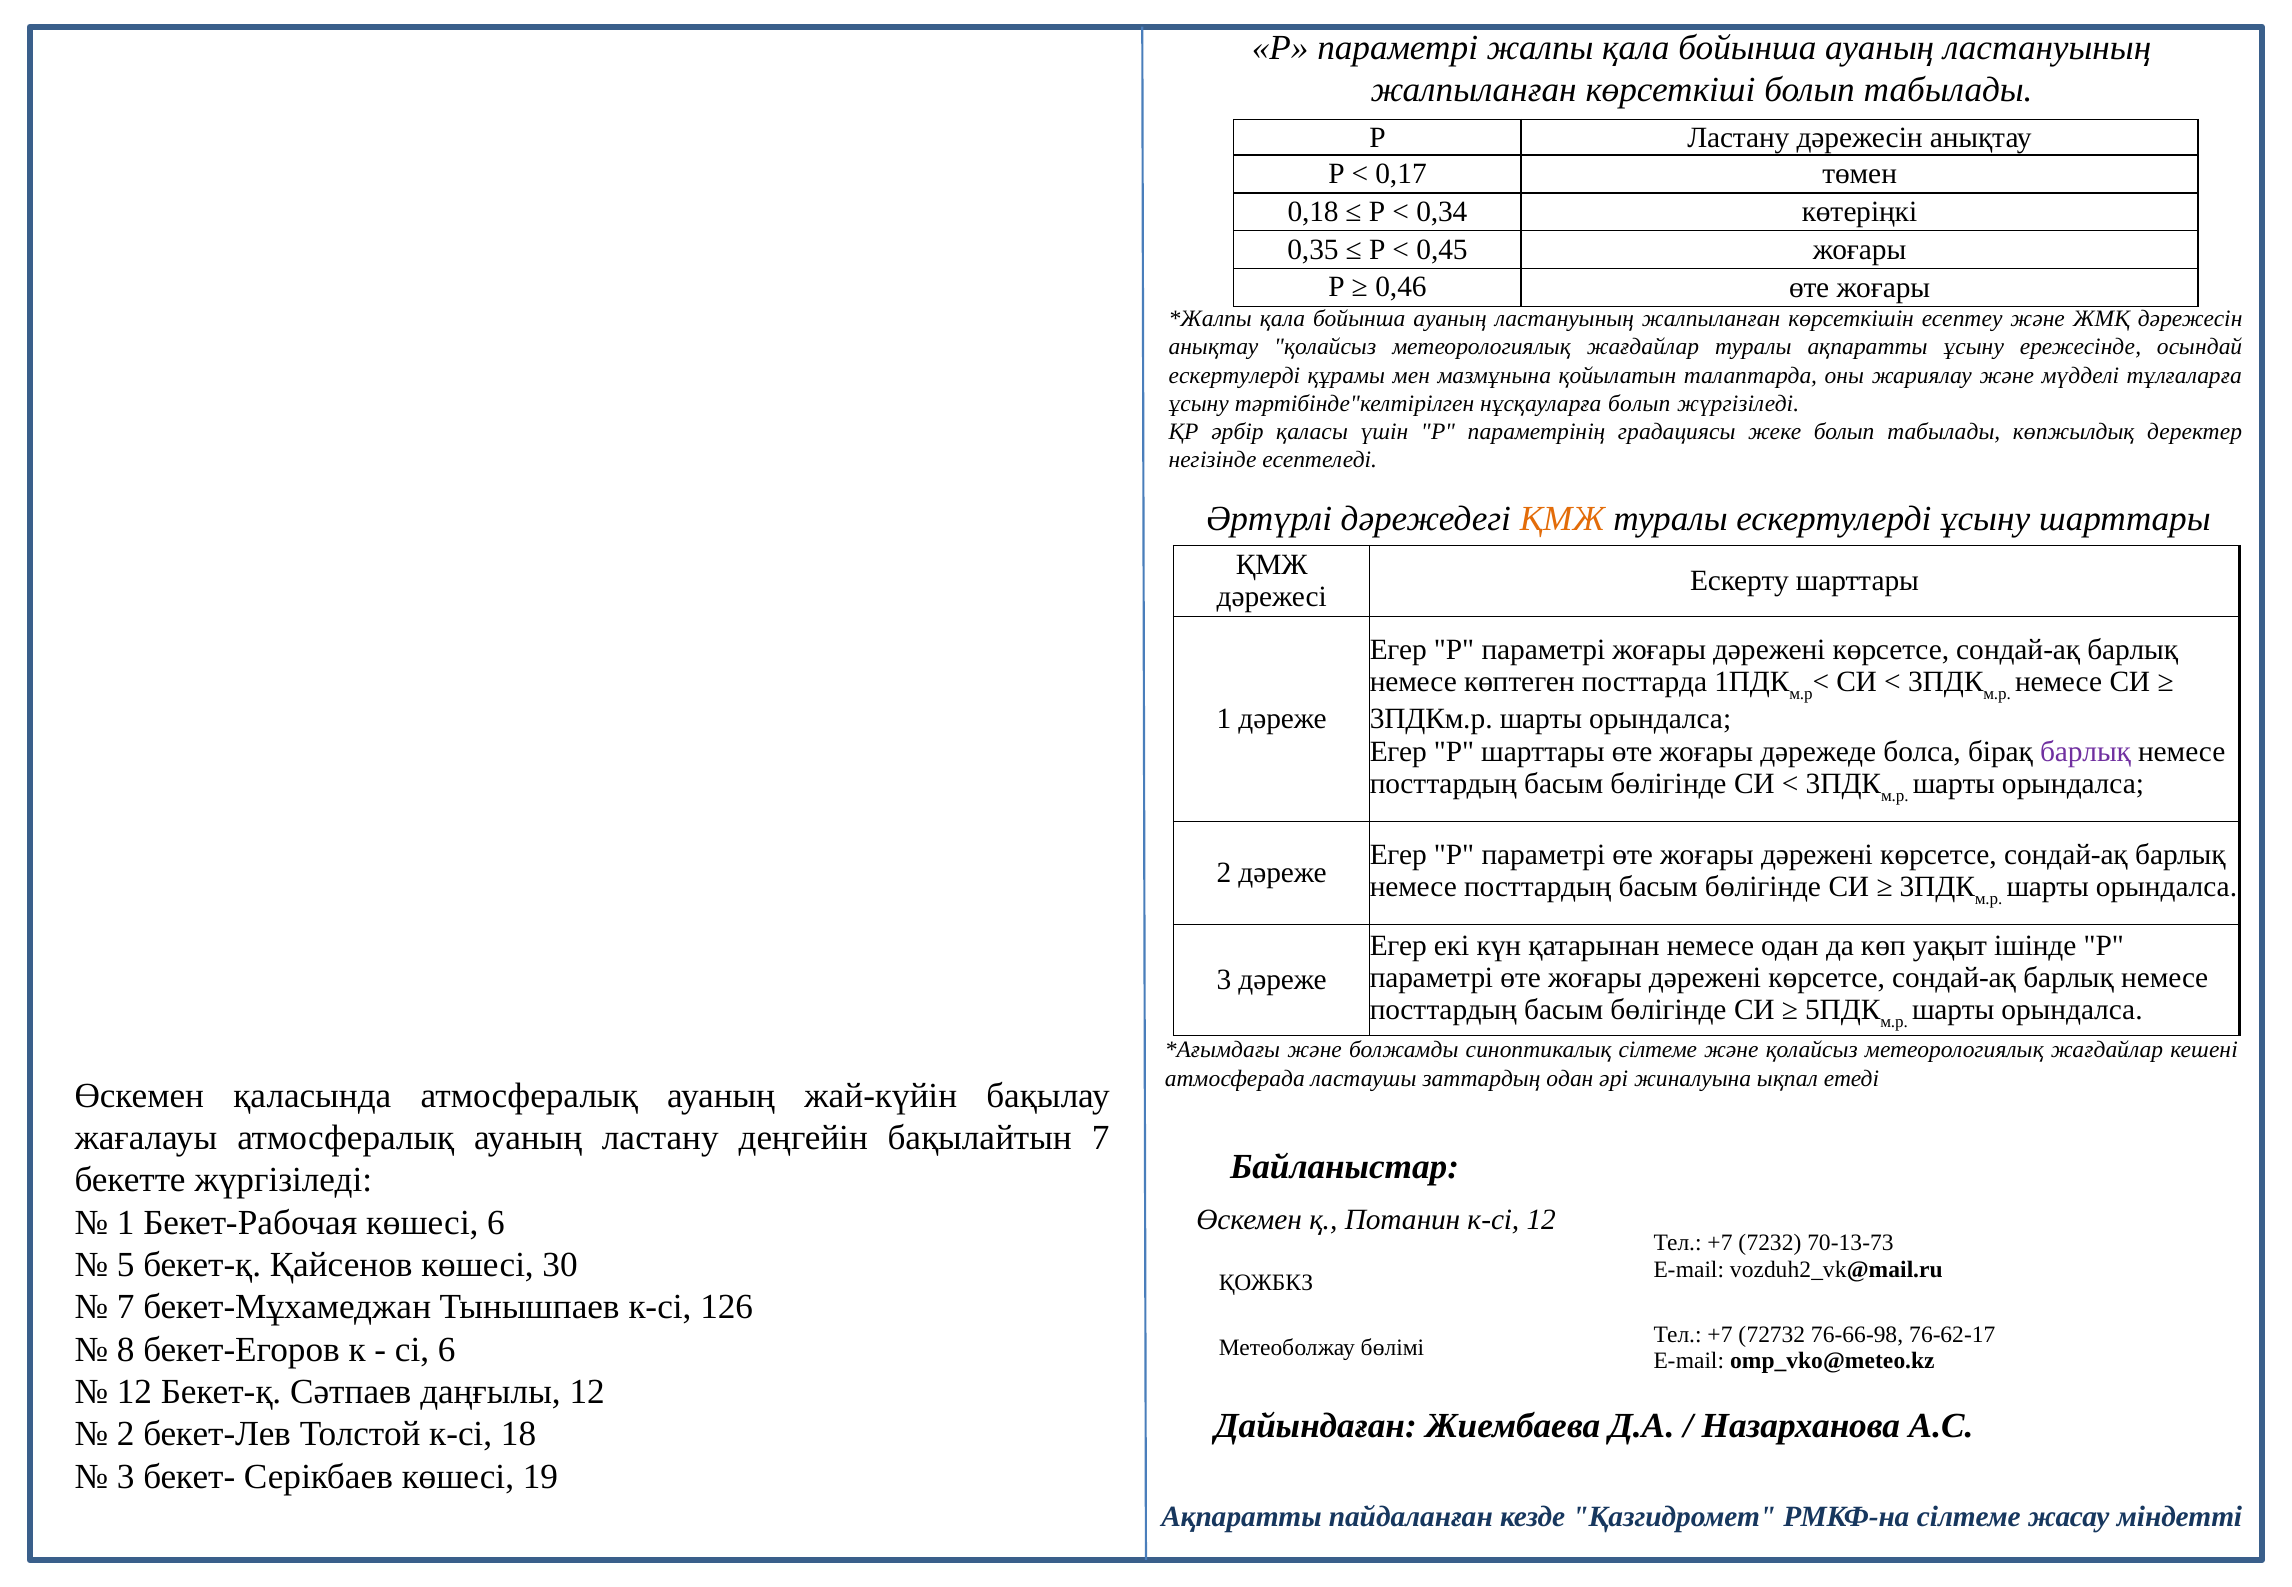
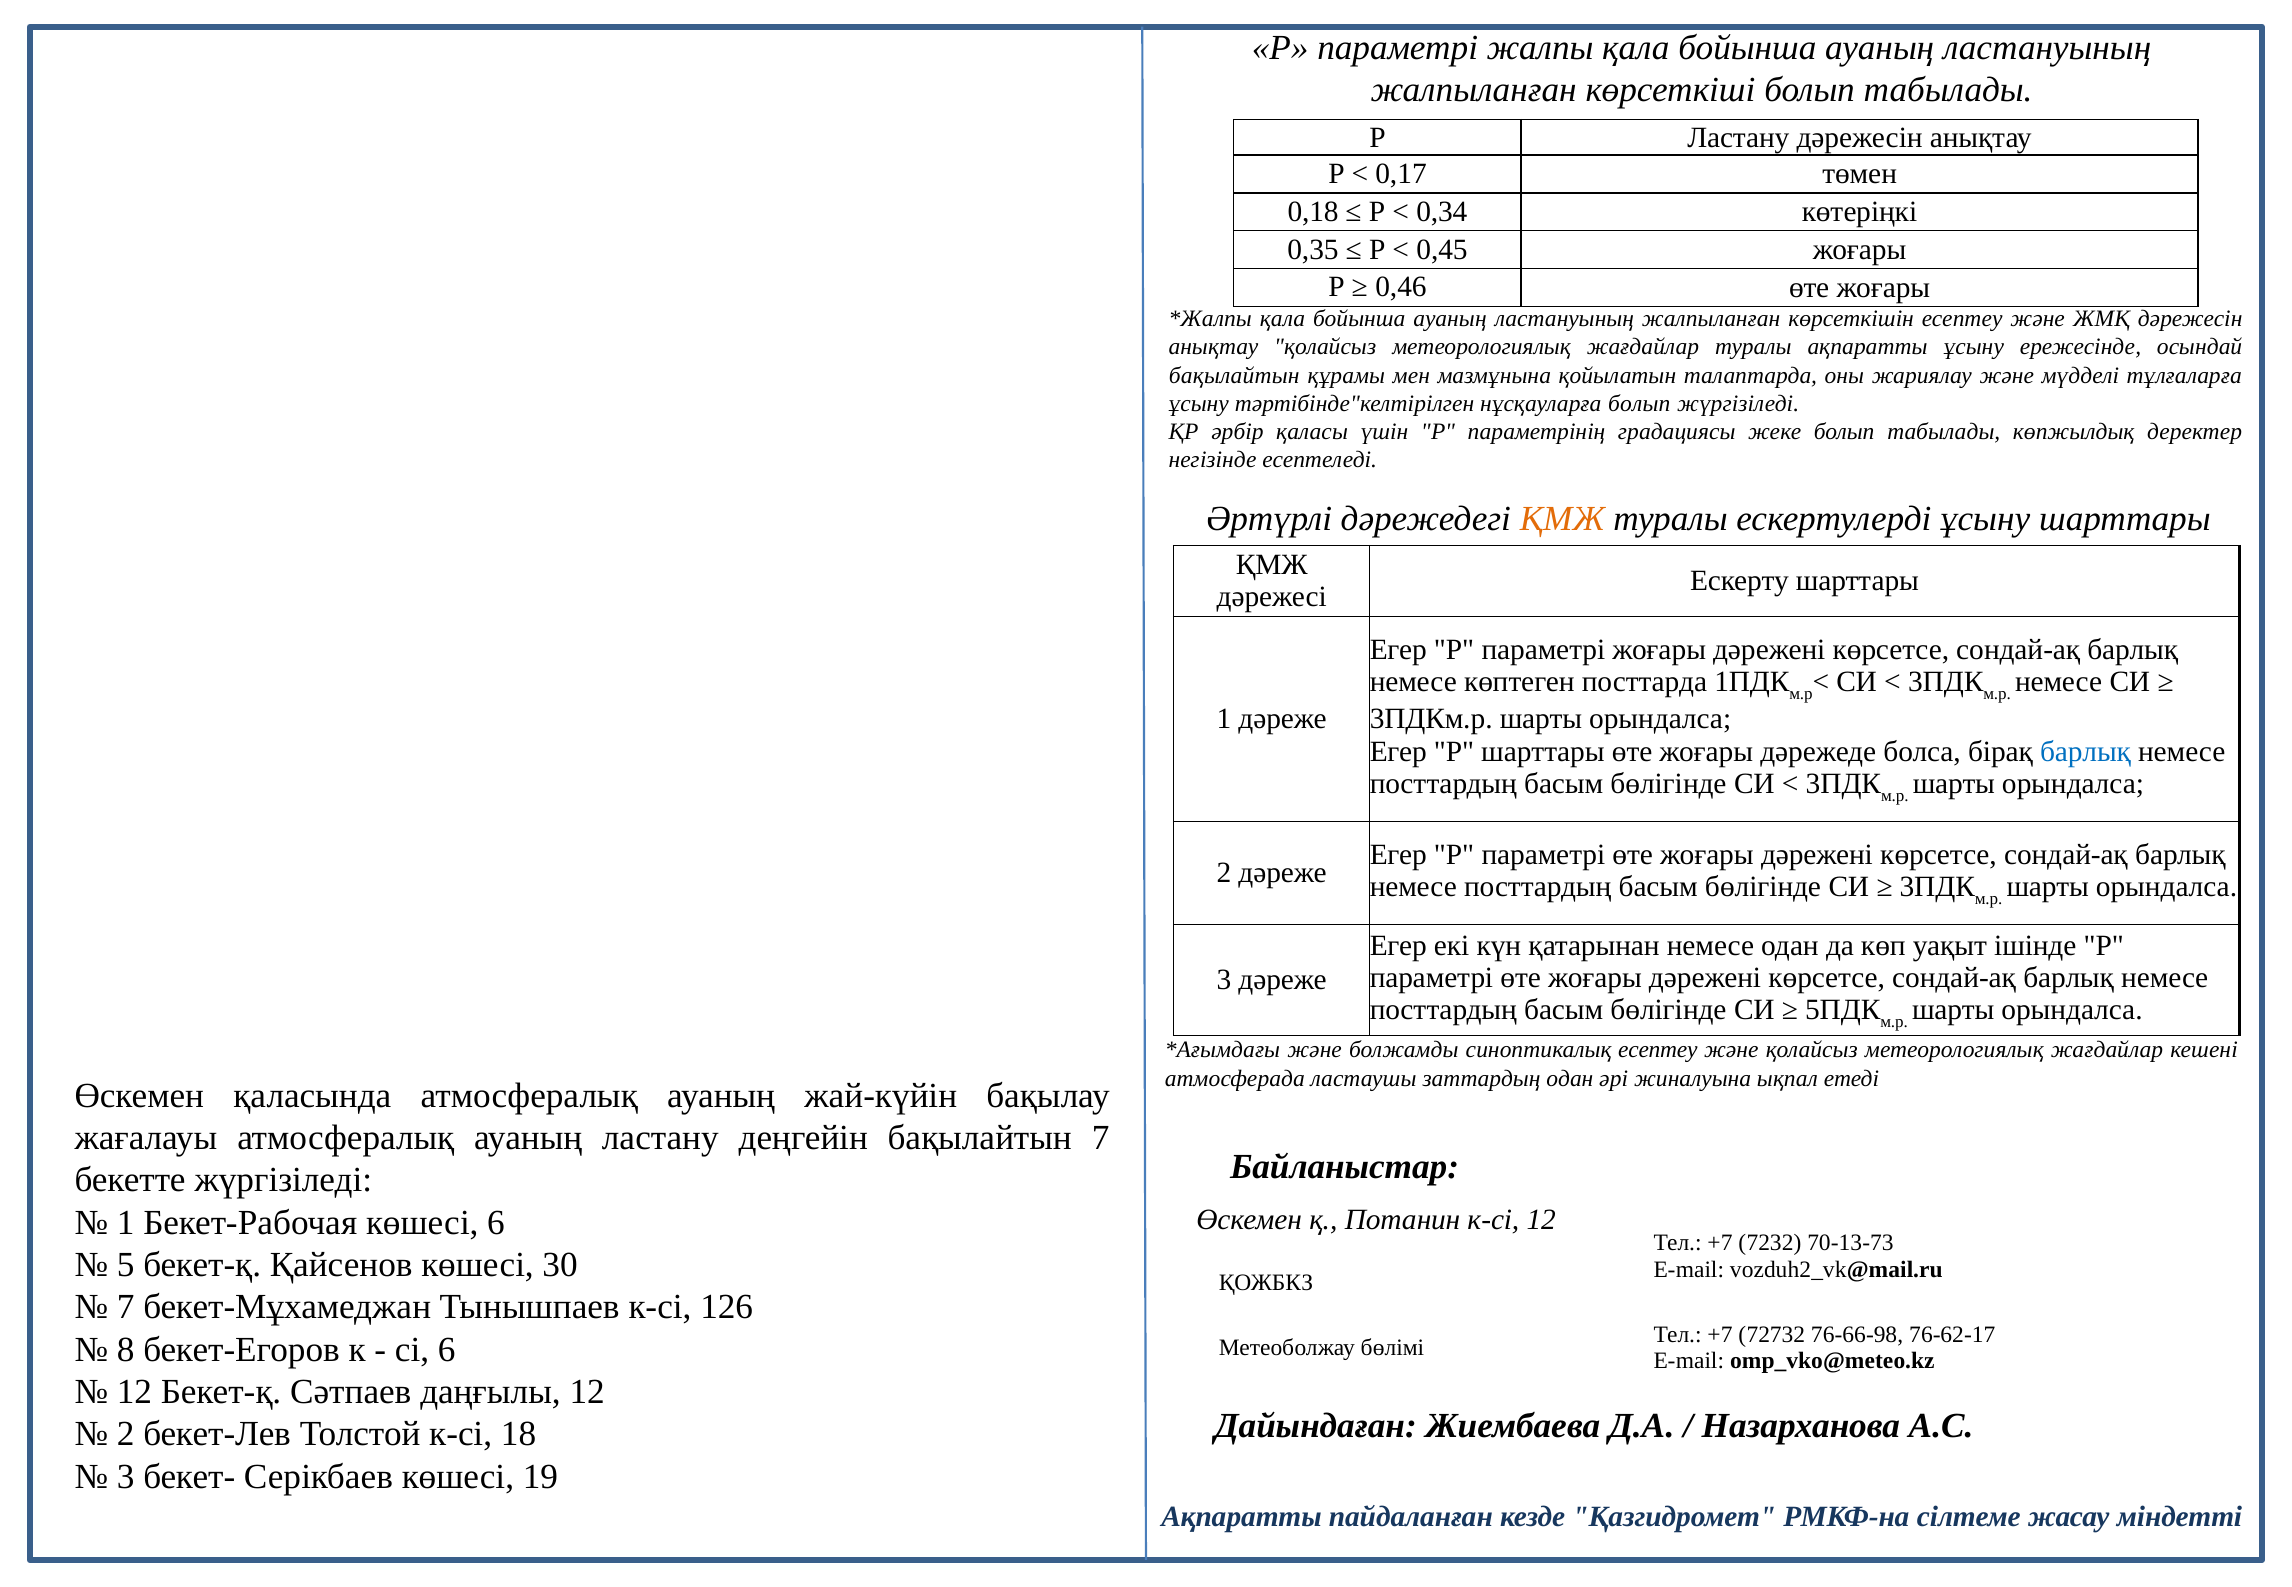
ескертулерді: ескертулерді -> бақылайтын (1234, 375)
барлық colour: purple -> blue (2086, 751)
синоптикалық сілтеме: сілтеме -> есептеу (1658, 1050)
